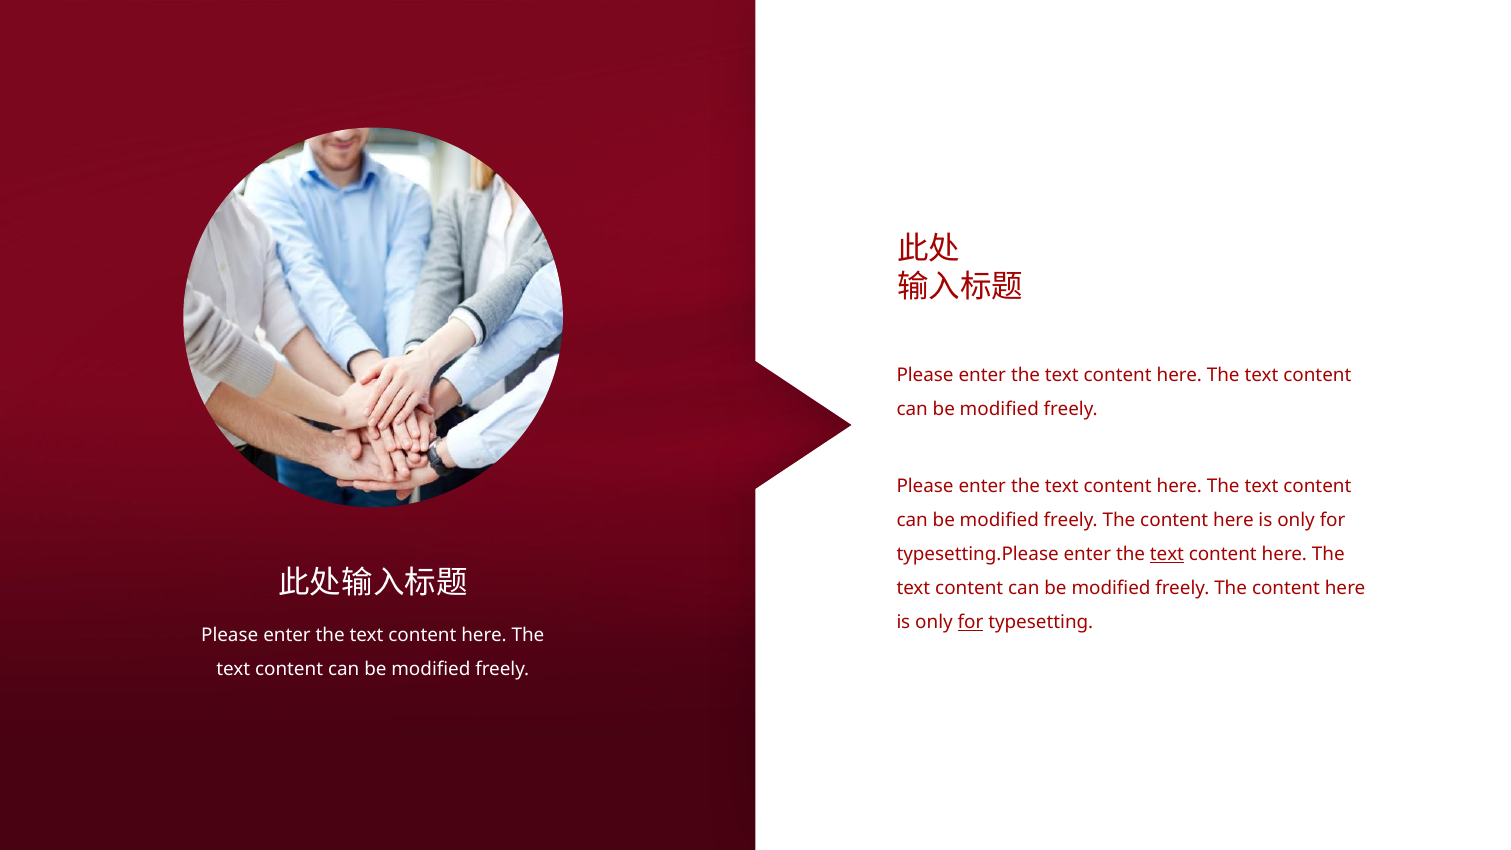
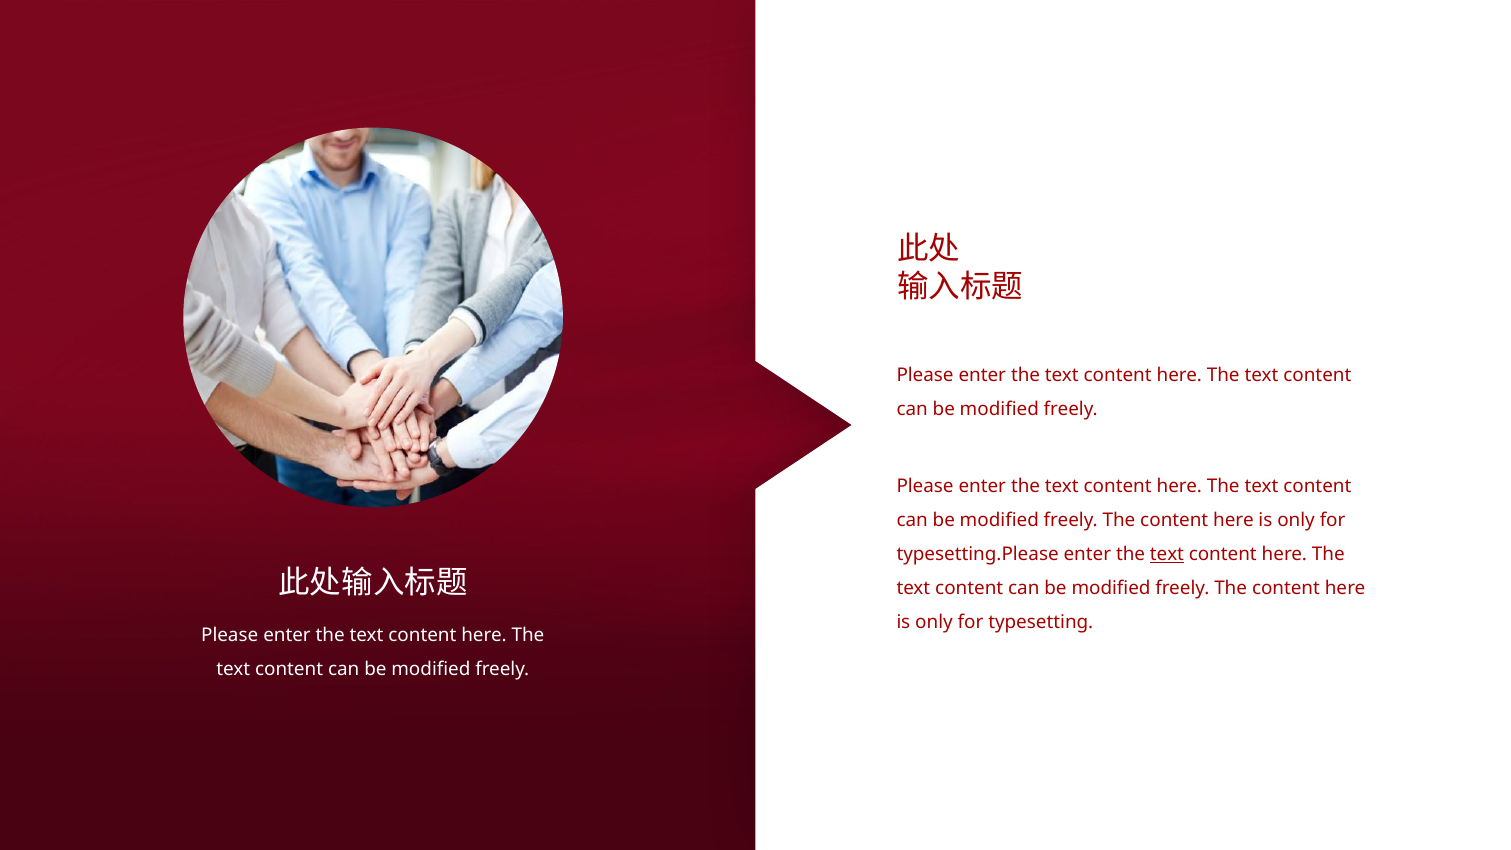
for underline: present -> none (970, 622)
